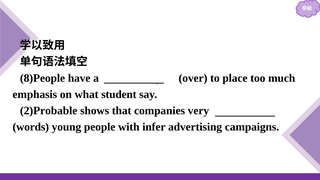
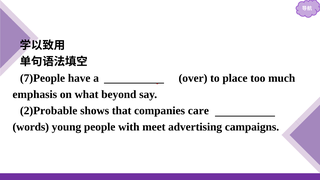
8)People: 8)People -> 7)People (43, 78)
student: student -> beyond (119, 94)
very: very -> care (198, 111)
infer: infer -> meet (154, 127)
